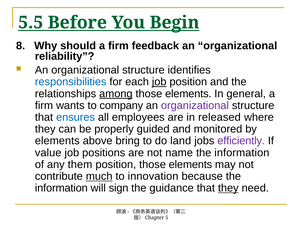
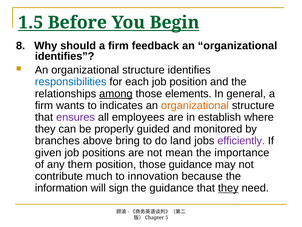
5.5: 5.5 -> 1.5 (31, 23)
reliability: reliability -> identifies (65, 56)
job underline: present -> none (159, 82)
company: company -> indicates (121, 105)
organizational colour: purple -> orange (195, 105)
ensures colour: blue -> purple (76, 117)
released: released -> establish (219, 117)
elements: elements -> branches (57, 141)
value: value -> given (48, 152)
name: name -> mean (179, 152)
information: information -> importance (242, 152)
position those elements: elements -> guidance (190, 164)
much underline: present -> none (99, 176)
